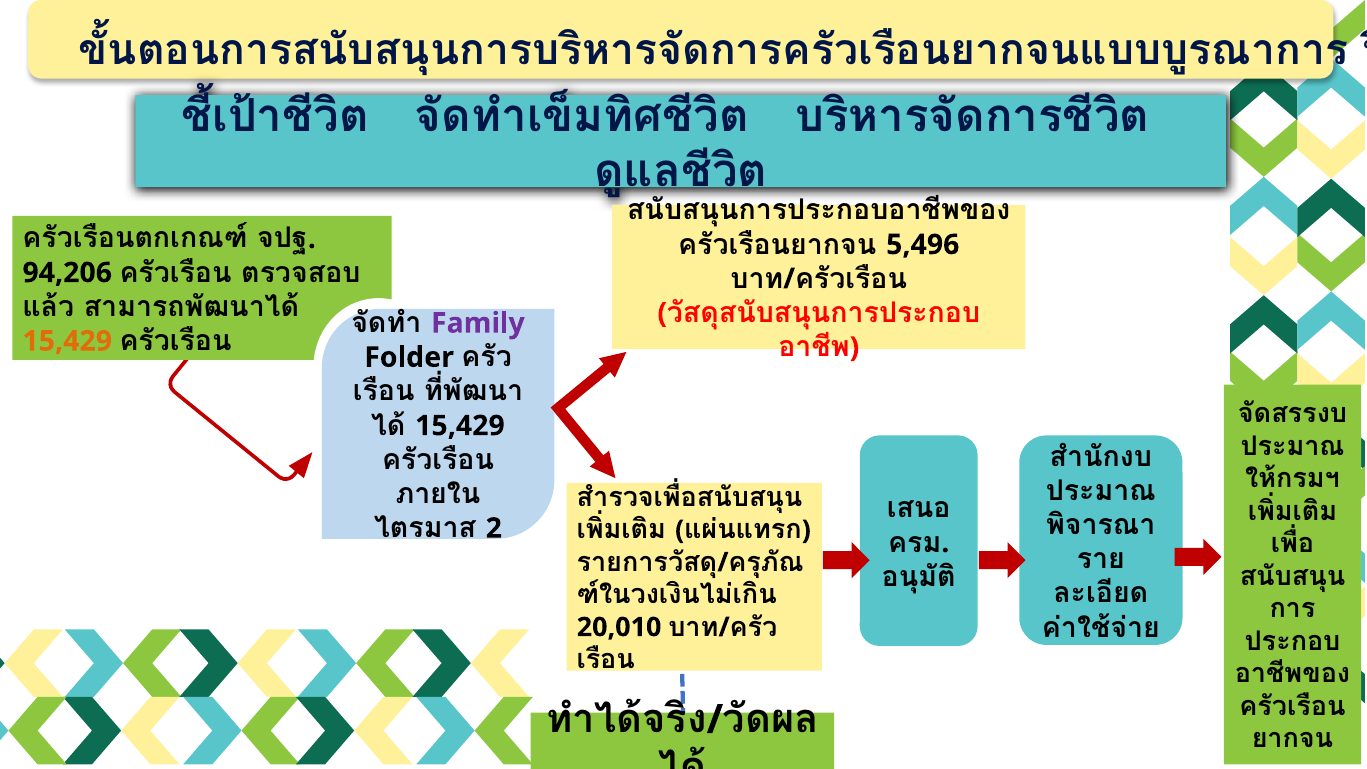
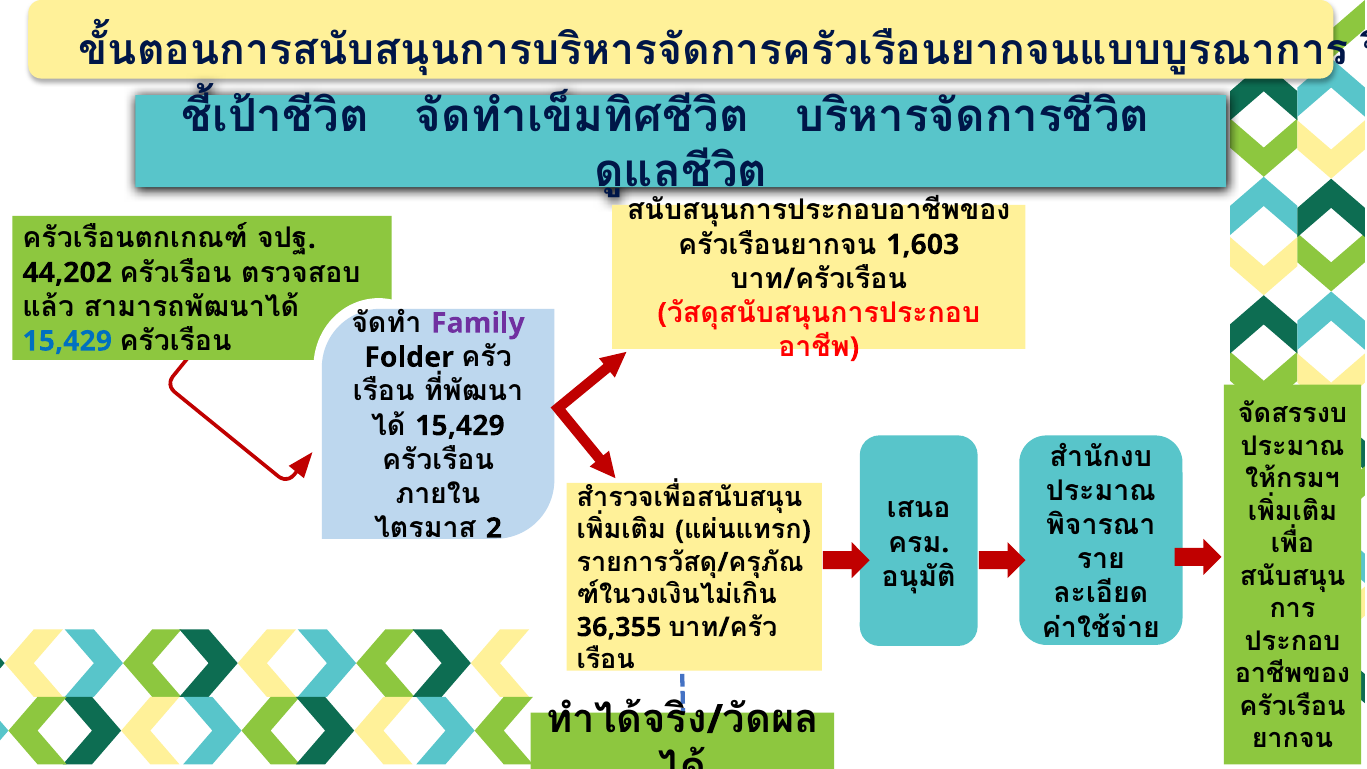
5,496: 5,496 -> 1,603 (923, 245)
94,206: 94,206 -> 44,202 (67, 273)
15,429 colour: orange -> blue (67, 341)
20,010: 20,010 -> 36,355 (619, 627)
